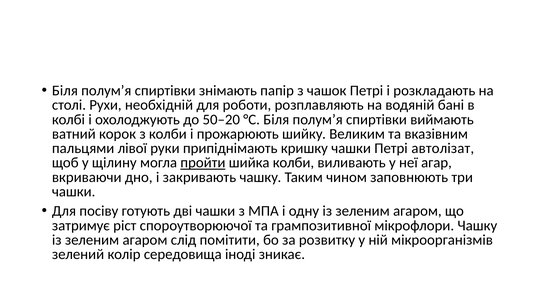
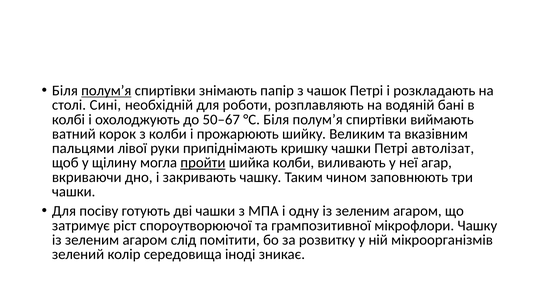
полум’я underline: none -> present (106, 91)
Рухи: Рухи -> Сині (105, 105)
50–20: 50–20 -> 50–67 (221, 119)
